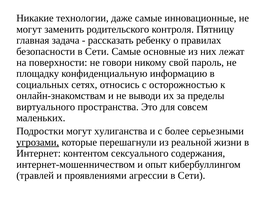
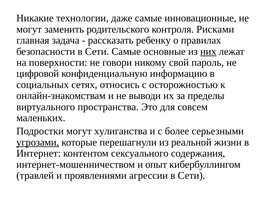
Пятницу: Пятницу -> Рисками (215, 29)
них underline: none -> present (208, 51)
площадку: площадку -> цифровой (38, 74)
